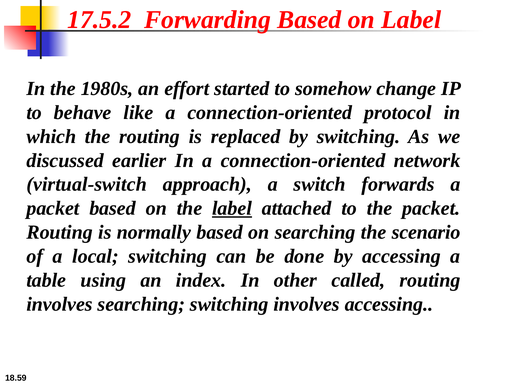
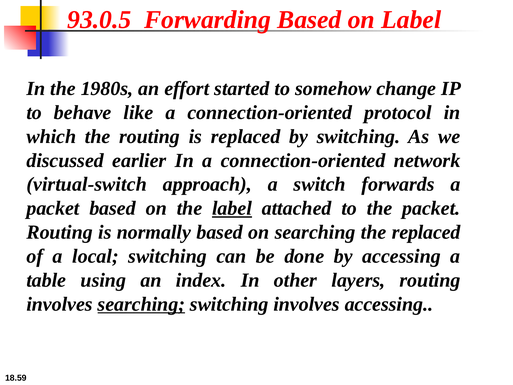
17.5.2: 17.5.2 -> 93.0.5 (99, 20)
the scenario: scenario -> replaced (426, 232)
called: called -> layers (358, 280)
searching underline: none -> present (141, 304)
